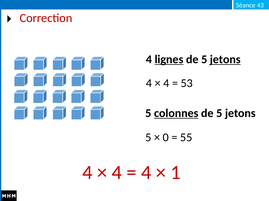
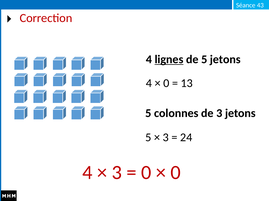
jetons underline: present -> none (225, 60)
4: 4 -> 0 (166, 84)
53: 53 -> 13 (187, 84)
colonnes underline: present -> none (176, 114)
5: 5 -> 3 (219, 114)
0: 0 -> 3 (166, 138)
55: 55 -> 24 (186, 138)
4: 4 -> 3 (117, 173)
4: 4 -> 0 (146, 173)
1: 1 -> 0 (176, 173)
